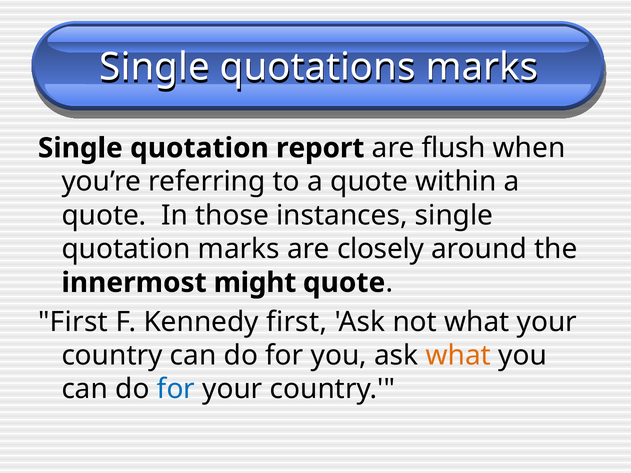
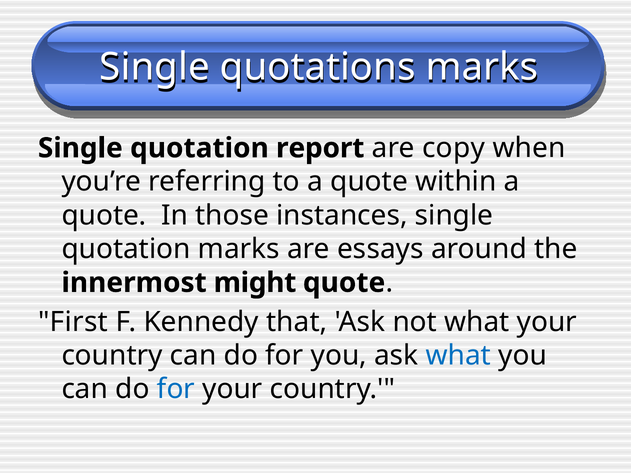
flush: flush -> copy (454, 148)
closely: closely -> essays (380, 249)
Kennedy first: first -> that (297, 322)
what colour: orange -> blue (458, 356)
